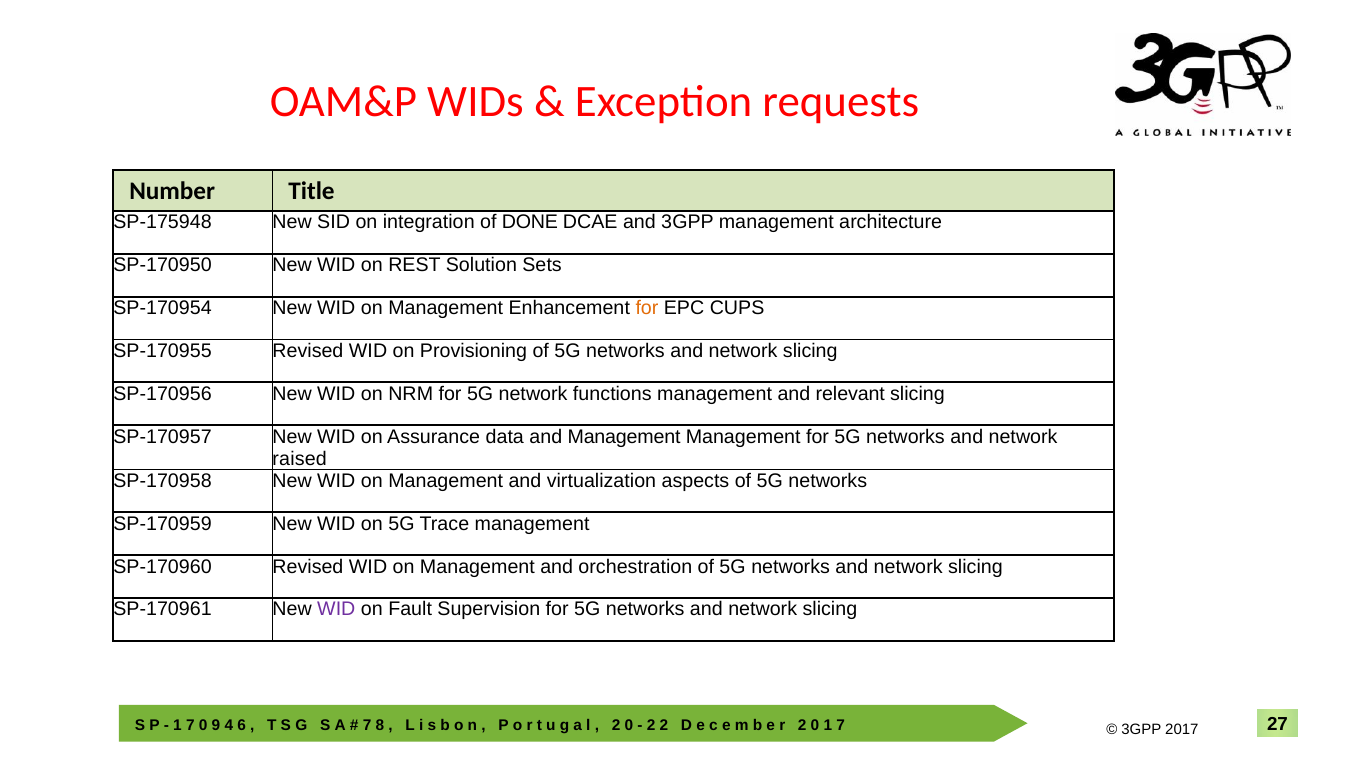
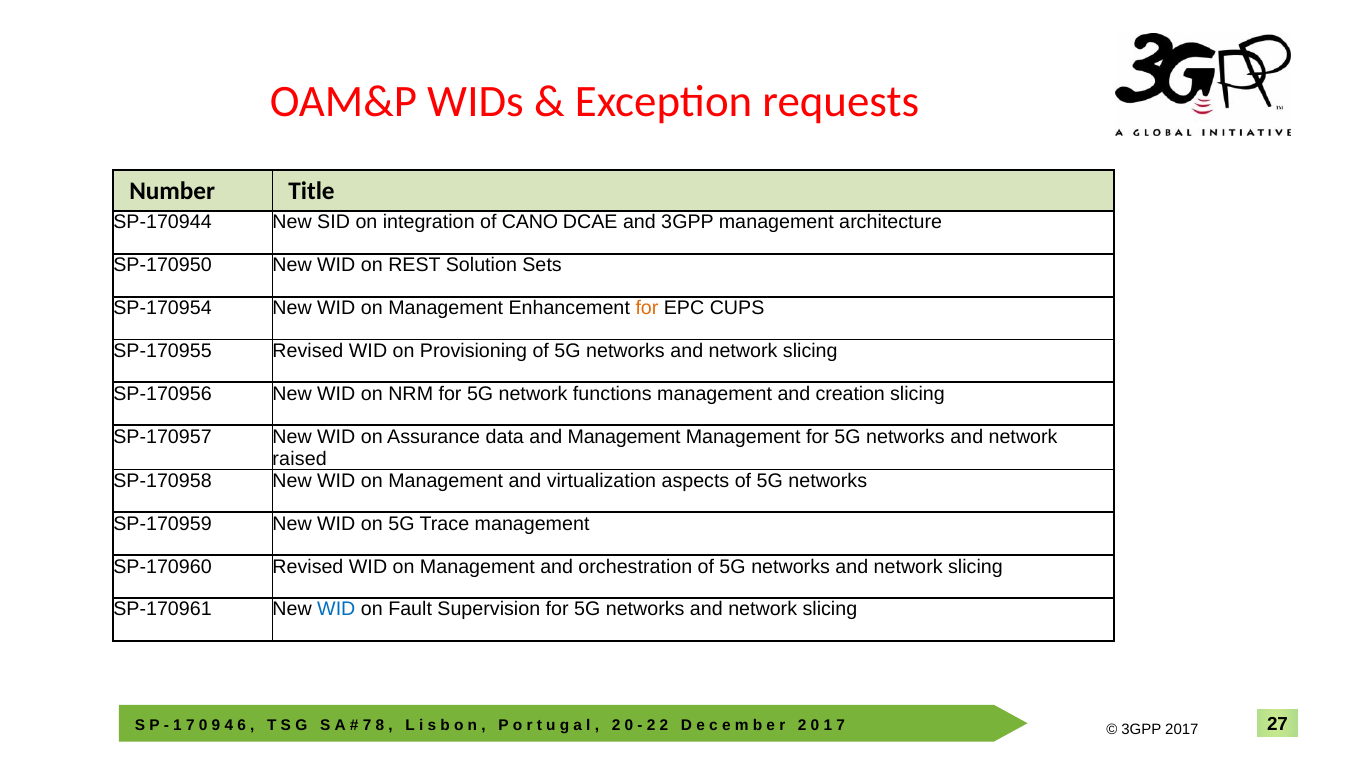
SP-175948: SP-175948 -> SP-170944 (163, 222)
DONE: DONE -> CANO (530, 222)
relevant: relevant -> creation (850, 394)
WID colour: purple -> blue (336, 609)
